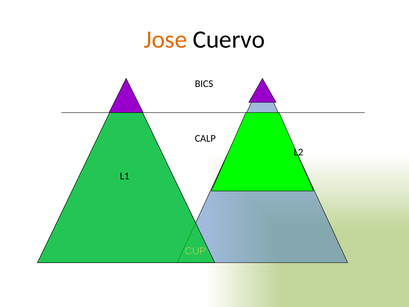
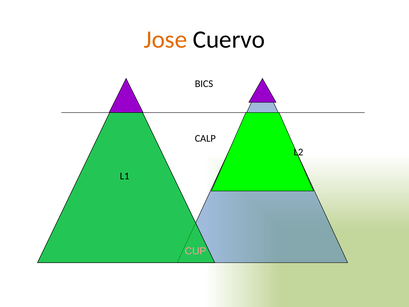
CUP colour: light green -> pink (196, 251)
